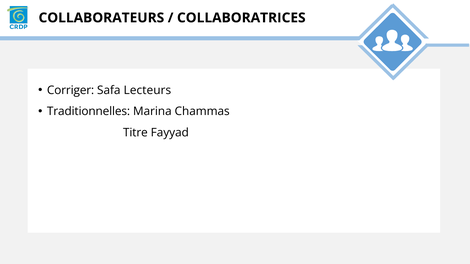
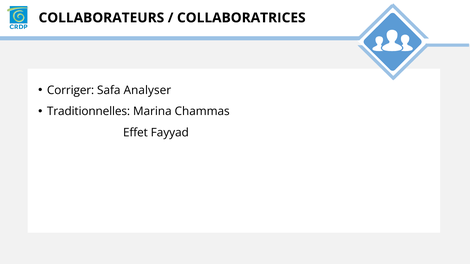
Lecteurs: Lecteurs -> Analyser (147, 90)
Titre: Titre -> Effet (135, 133)
